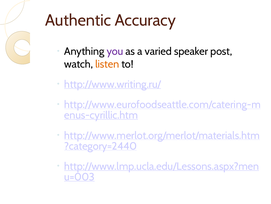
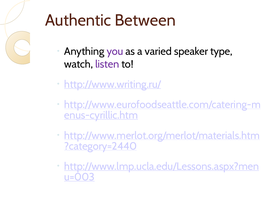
Accuracy: Accuracy -> Between (145, 20)
post: post -> type (221, 51)
listen colour: orange -> purple (107, 64)
